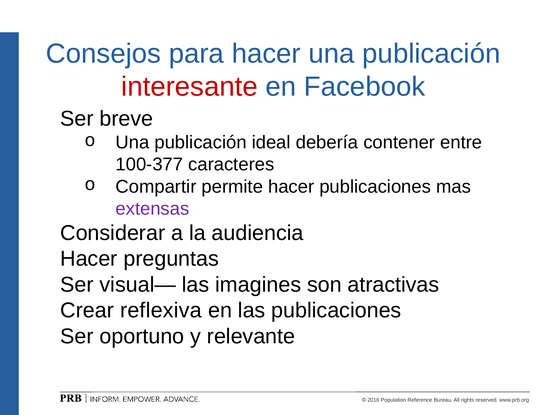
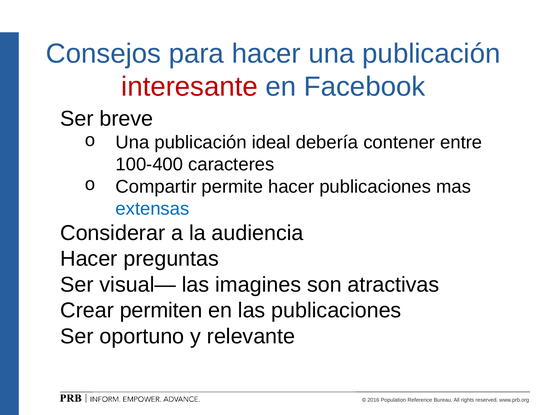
100-377: 100-377 -> 100-400 (149, 164)
extensas colour: purple -> blue (152, 209)
reflexiva: reflexiva -> permiten (161, 310)
